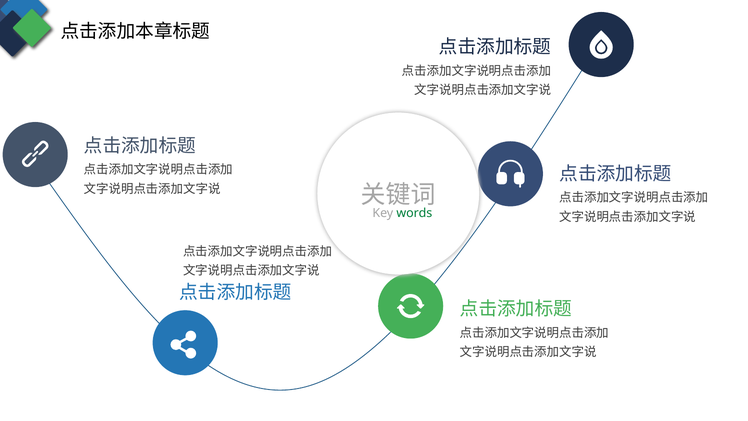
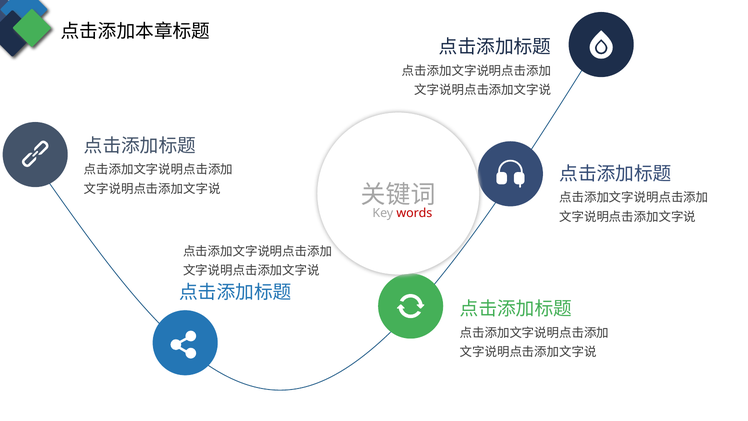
words colour: green -> red (414, 213)
